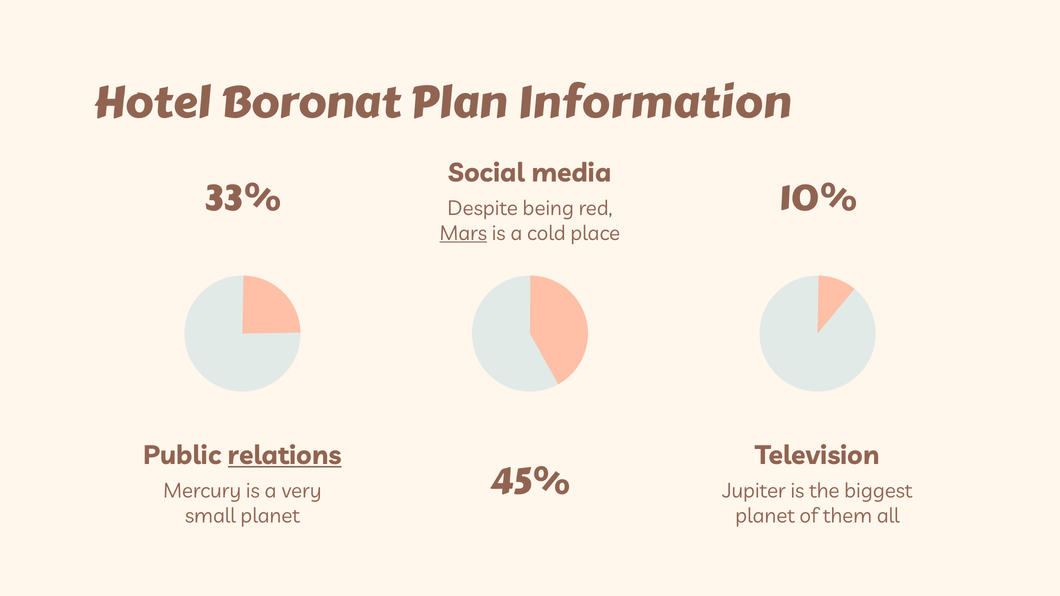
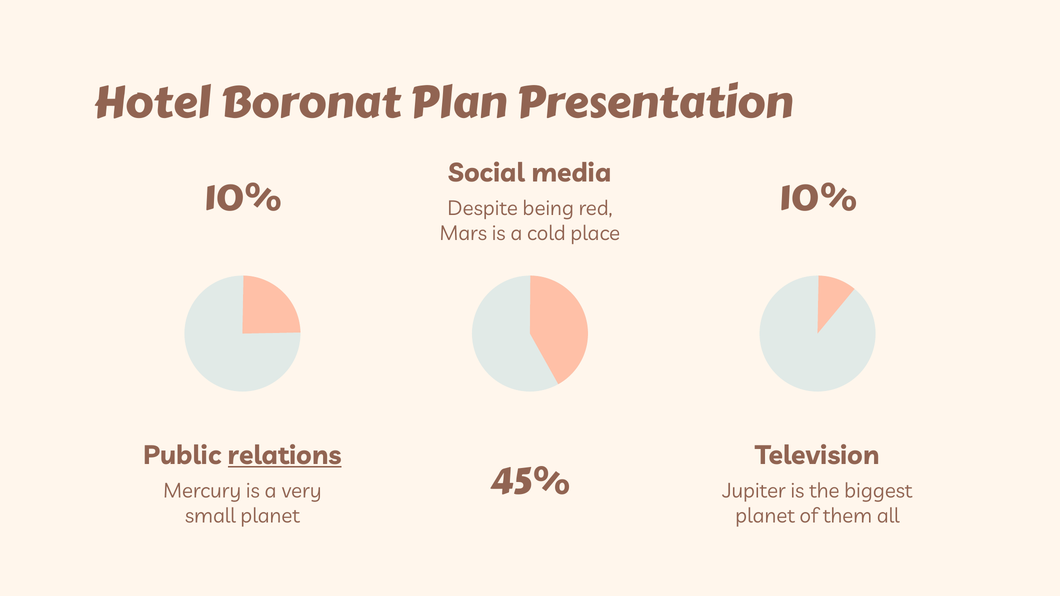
Information: Information -> Presentation (655, 103)
33%: 33% -> 10% (243, 199)
Mars underline: present -> none (463, 233)
